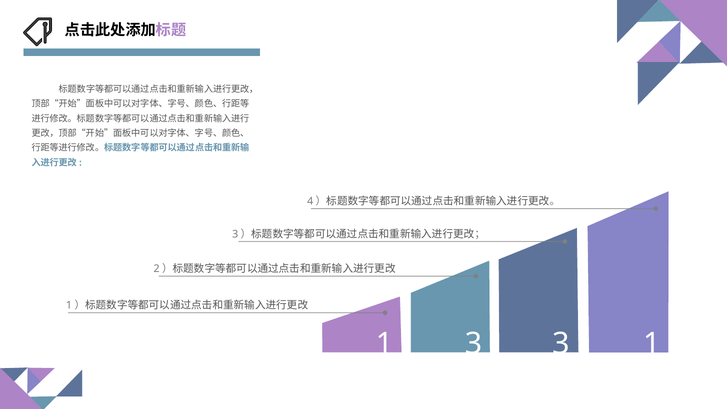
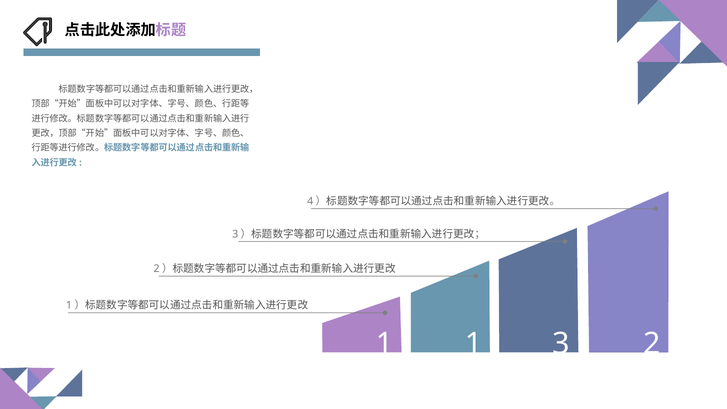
1 3: 3 -> 1 (473, 344)
3 1: 1 -> 2 (652, 344)
